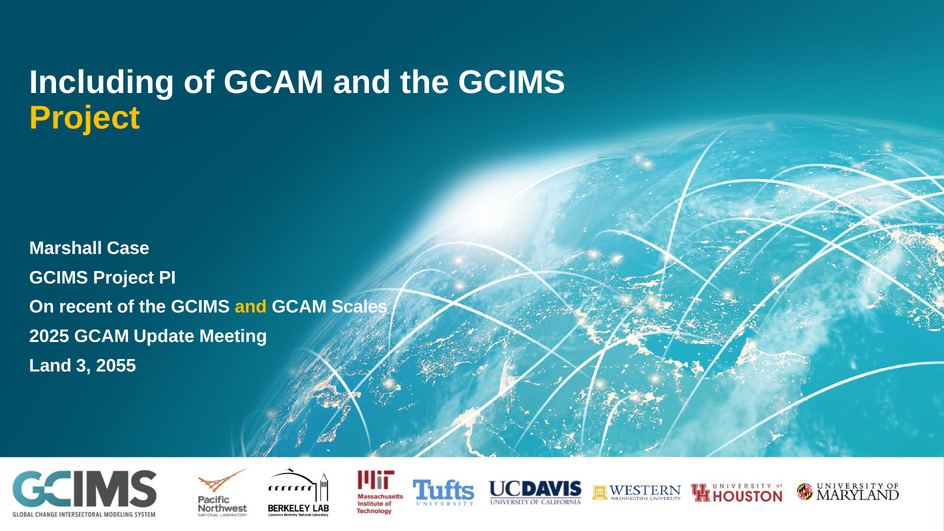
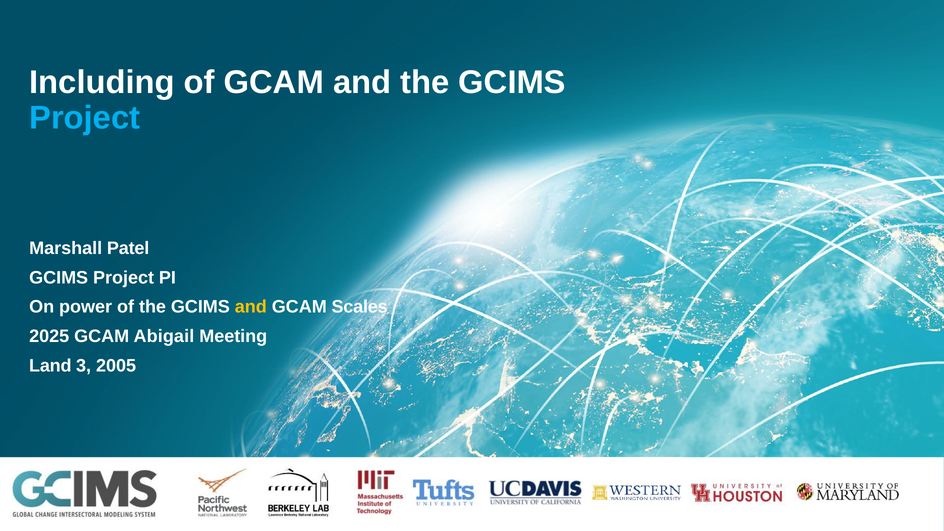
Project colour: yellow -> light blue (85, 118)
Case: Case -> Patel (128, 248)
recent: recent -> power (86, 307)
Update: Update -> Abigail (164, 336)
2055: 2055 -> 2005 (116, 366)
